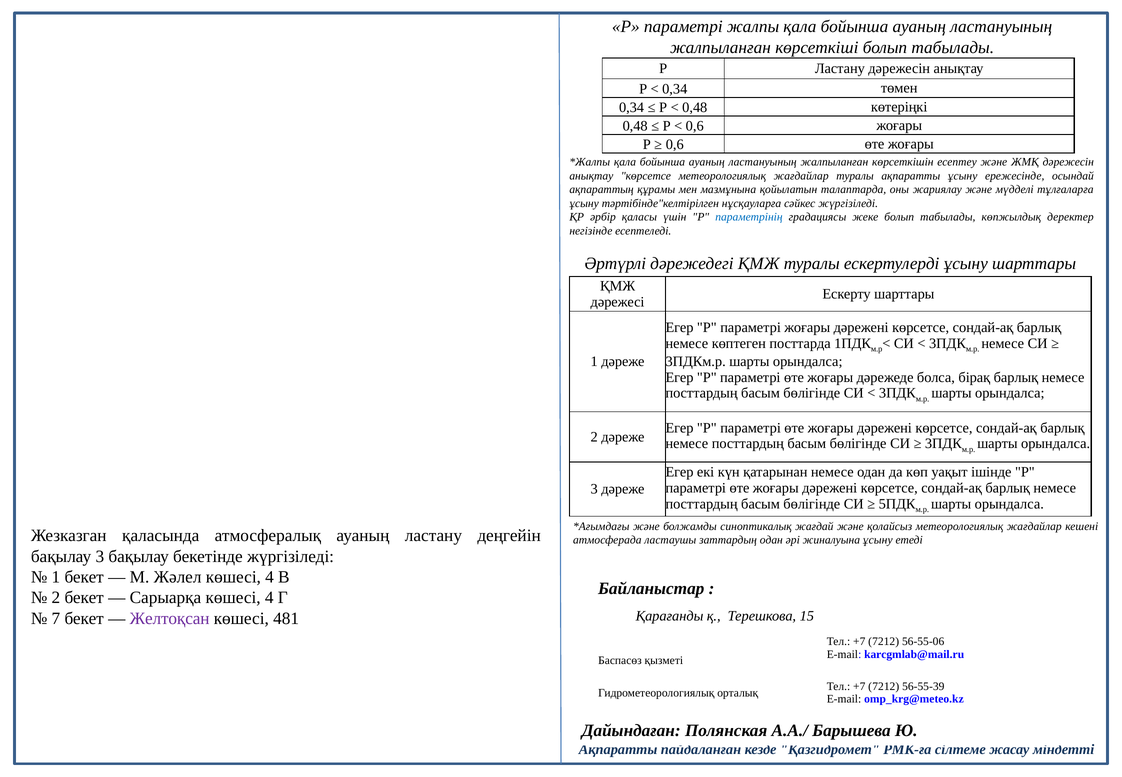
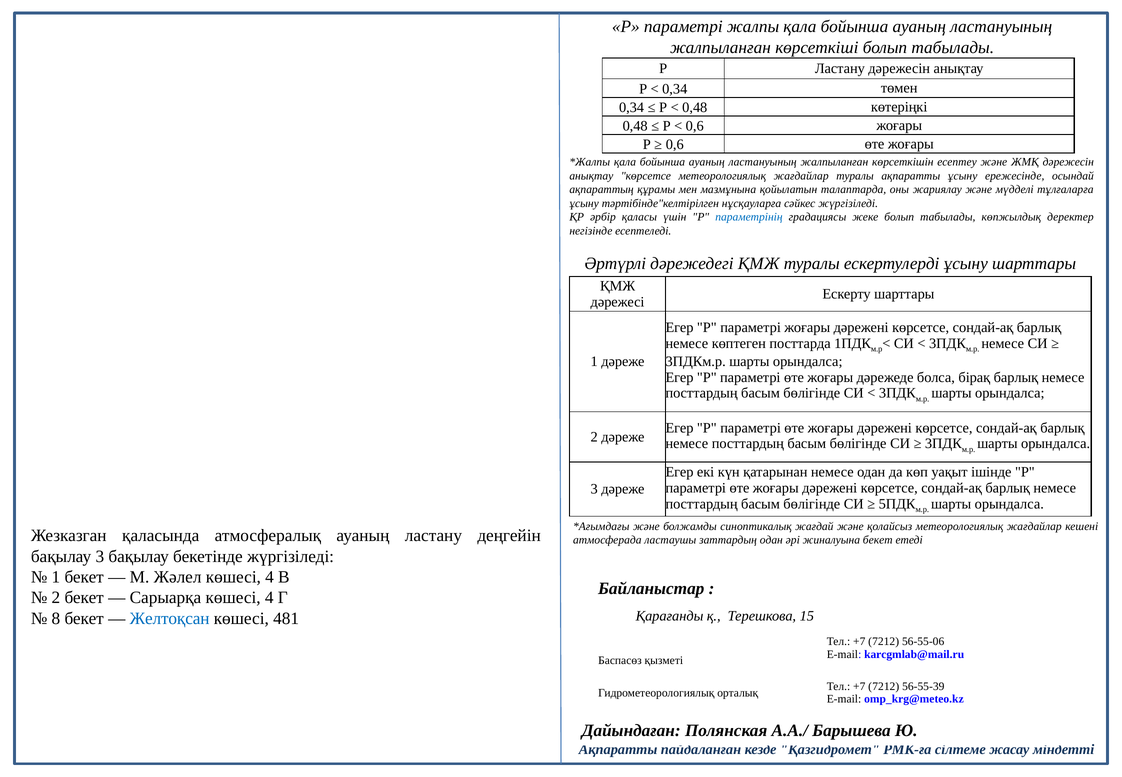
жиналуына ұсыну: ұсыну -> бекет (878, 540)
7: 7 -> 8 (56, 618)
Желтоқсан colour: purple -> blue (170, 618)
